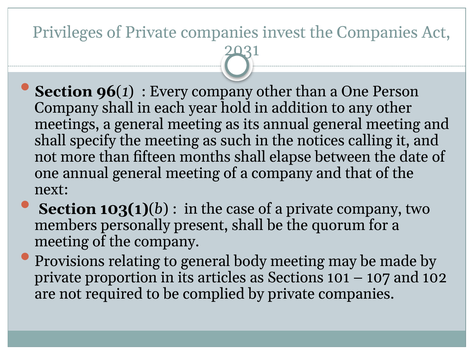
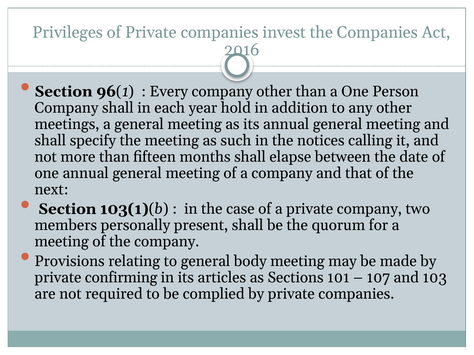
2031: 2031 -> 2016 (242, 50)
proportion: proportion -> confirming (121, 278)
102: 102 -> 103 (435, 278)
